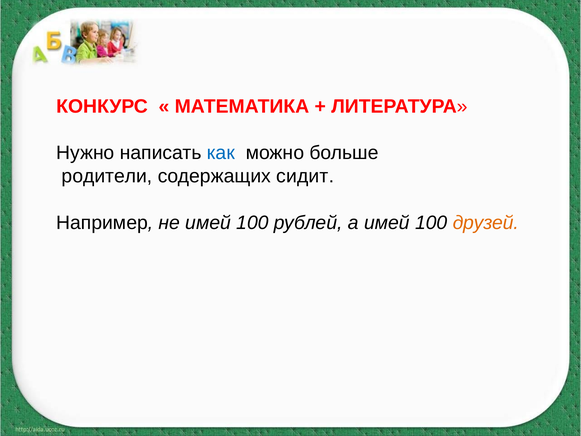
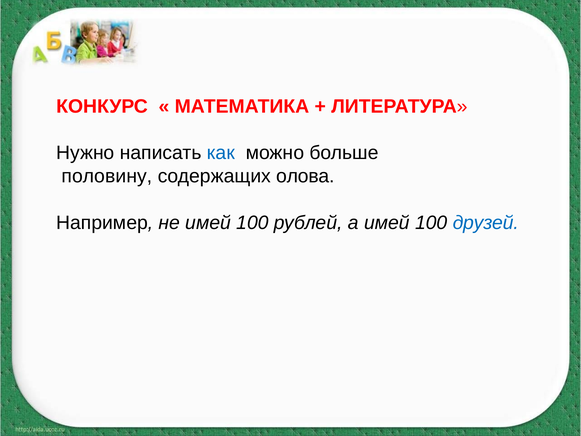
родители: родители -> половину (107, 176)
сидит: сидит -> олова (305, 176)
друзей colour: orange -> blue (486, 223)
